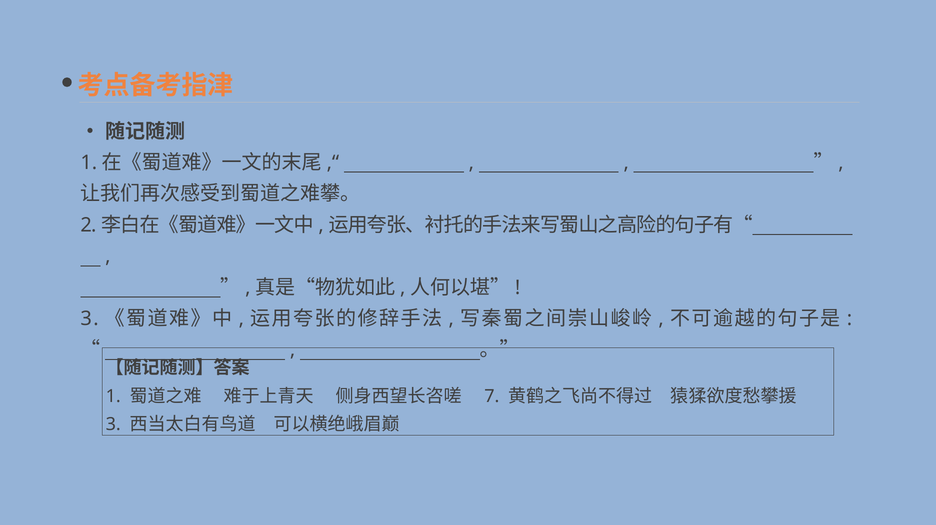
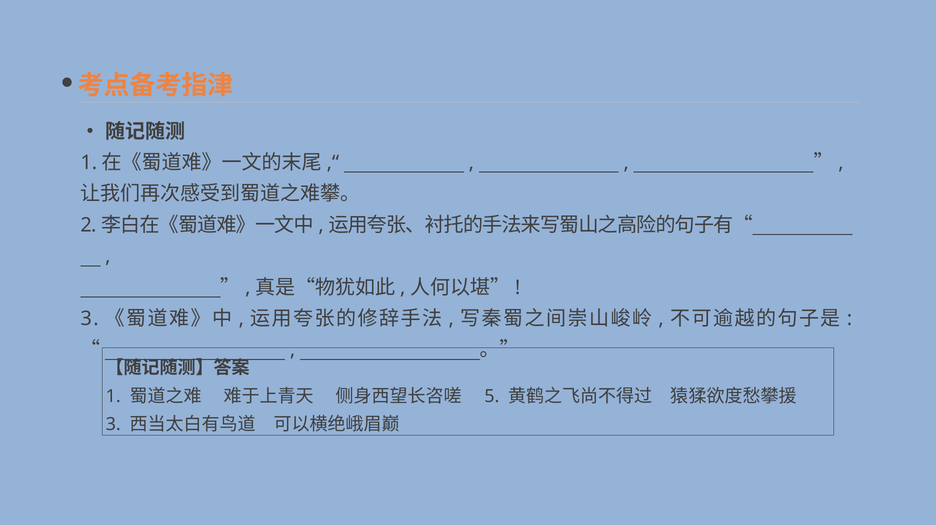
7: 7 -> 5 (492, 396)
